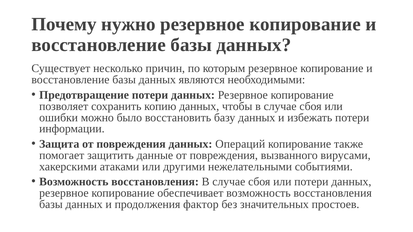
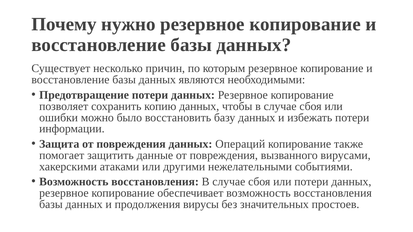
фактор: фактор -> вирусы (201, 205)
